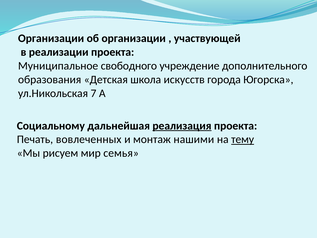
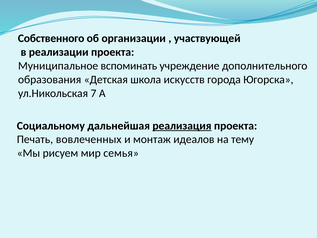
Организации: Организации -> Собственного (51, 38)
свободного: свободного -> вспоминать (129, 66)
нашими: нашими -> идеалов (194, 139)
тему underline: present -> none (243, 139)
